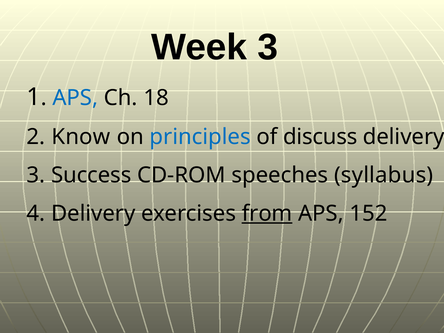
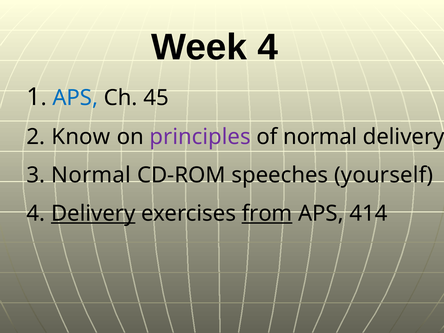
Week 3: 3 -> 4 (268, 47)
18: 18 -> 45 (156, 98)
principles colour: blue -> purple (200, 137)
of discuss: discuss -> normal (320, 137)
3 Success: Success -> Normal (91, 175)
syllabus: syllabus -> yourself (384, 175)
Delivery underline: none -> present (93, 213)
152: 152 -> 414 (369, 213)
